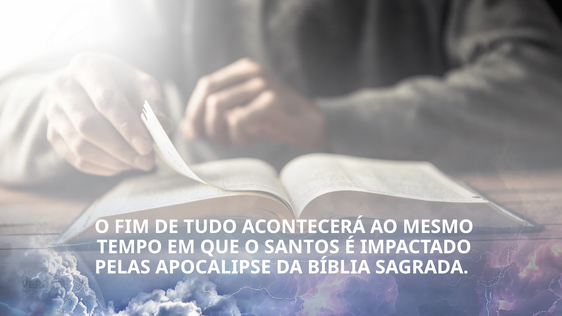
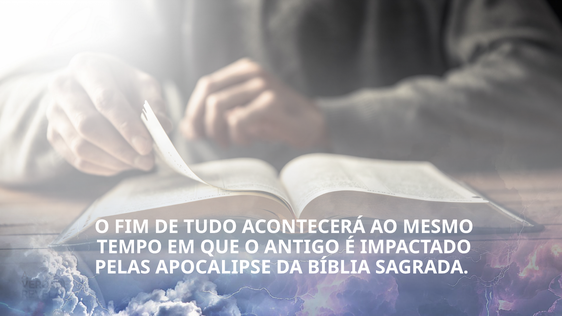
SANTOS: SANTOS -> ANTIGO (302, 247)
